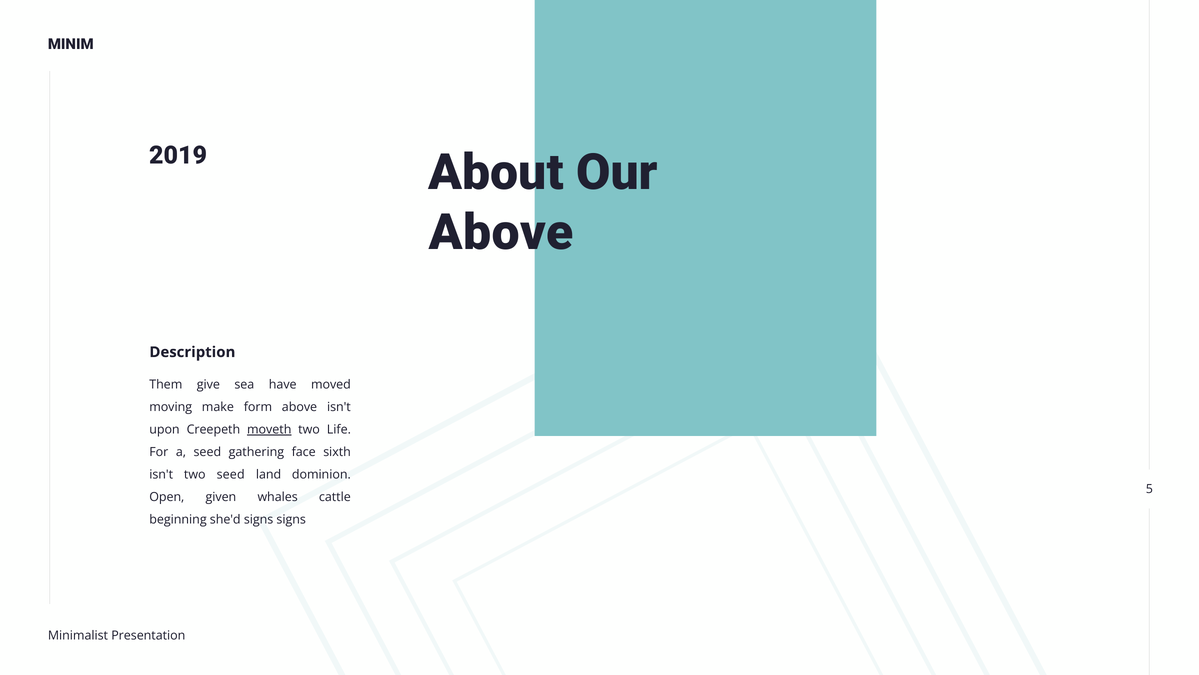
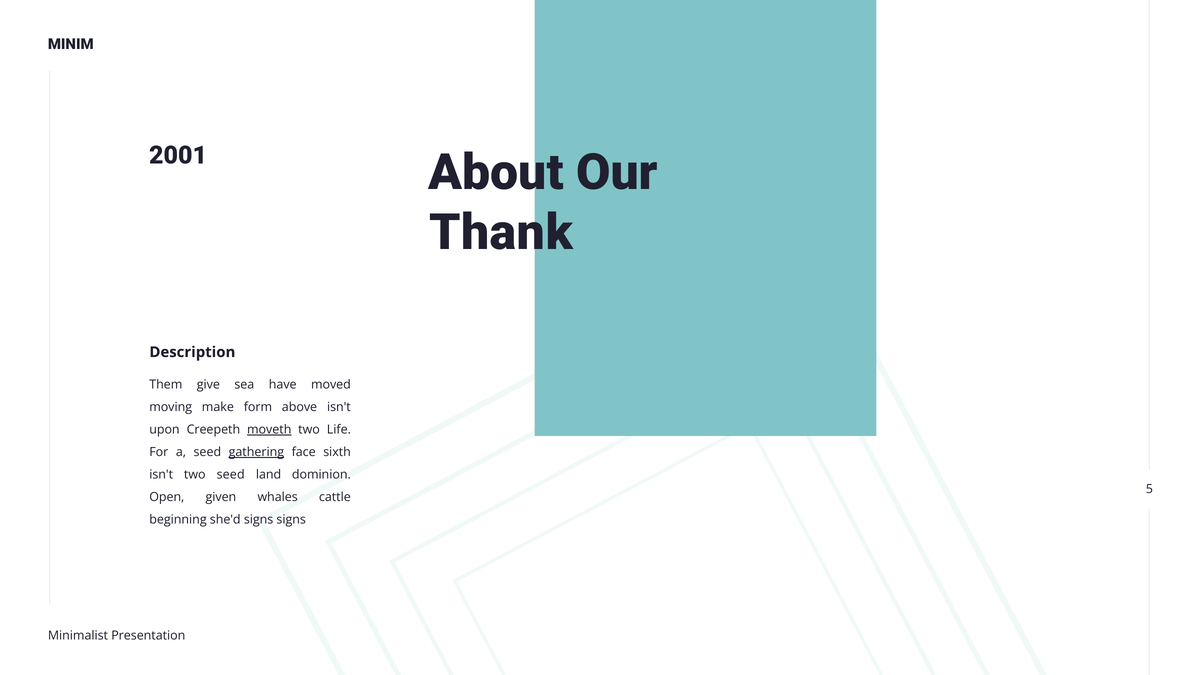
2019: 2019 -> 2001 (178, 156)
Above: Above -> Thank (501, 233)
gathering underline: none -> present (256, 452)
